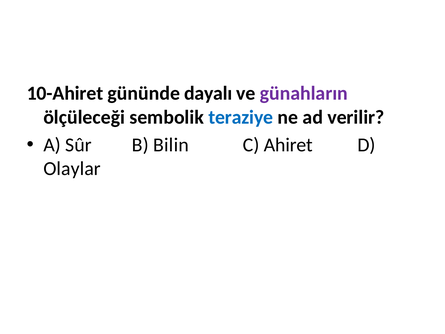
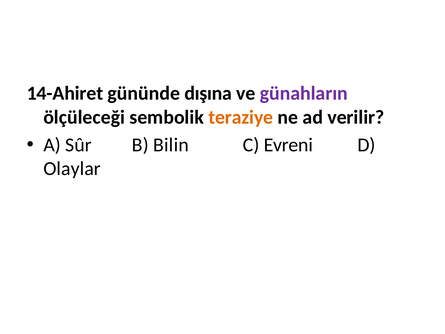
10-Ahiret: 10-Ahiret -> 14-Ahiret (65, 93)
dayalı: dayalı -> dışına (208, 93)
teraziye colour: blue -> orange (241, 117)
Ahiret: Ahiret -> Evreni (288, 145)
